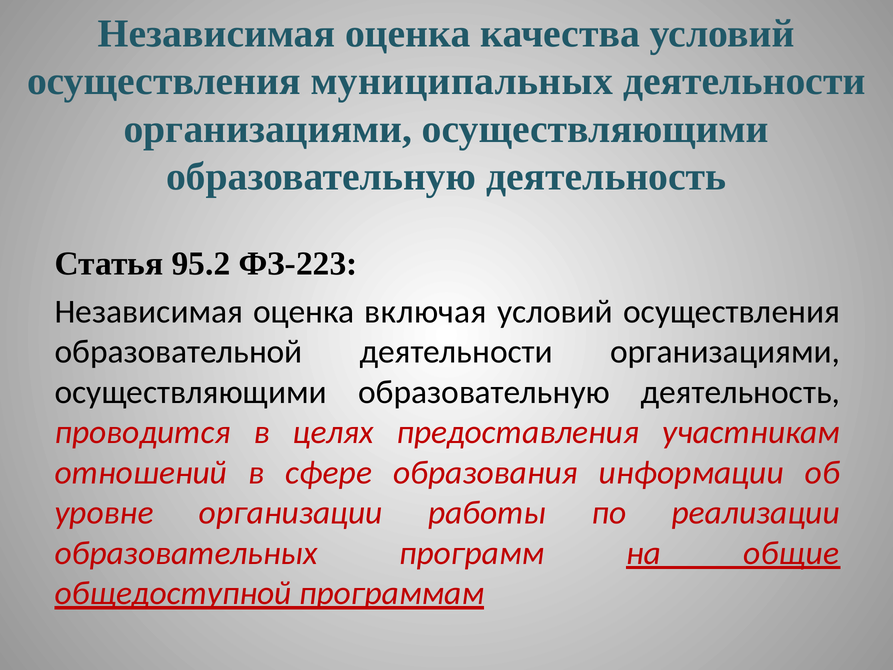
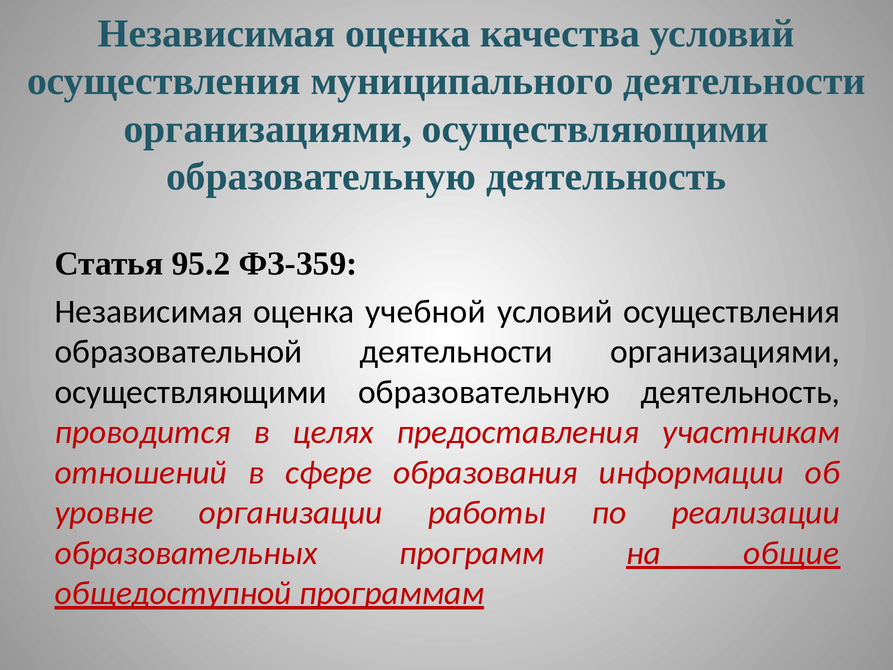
муниципальных: муниципальных -> муниципального (462, 81)
ФЗ-223: ФЗ-223 -> ФЗ-359 (298, 263)
включая: включая -> учебной (426, 312)
